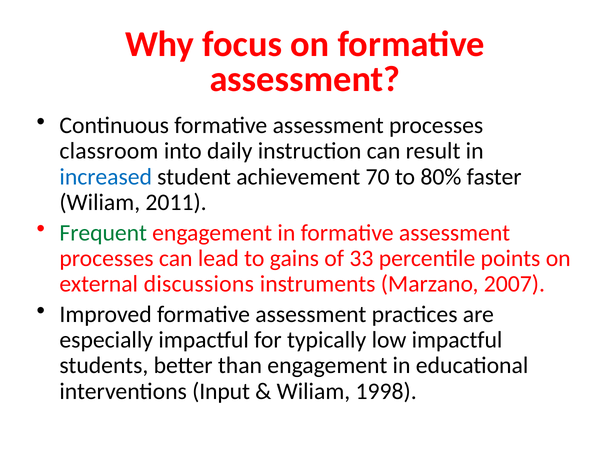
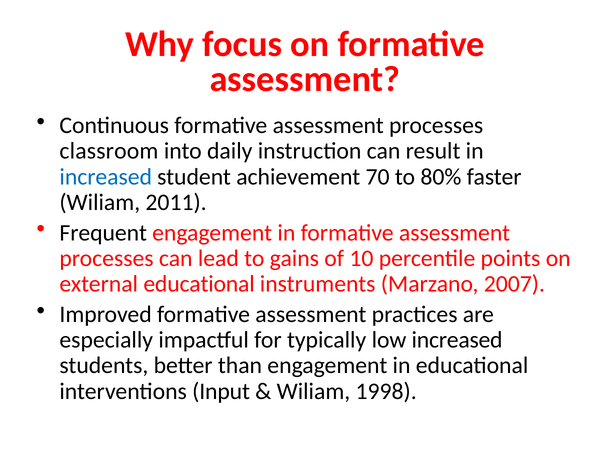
Frequent colour: green -> black (103, 233)
33: 33 -> 10 (361, 259)
external discussions: discussions -> educational (199, 284)
low impactful: impactful -> increased (457, 340)
